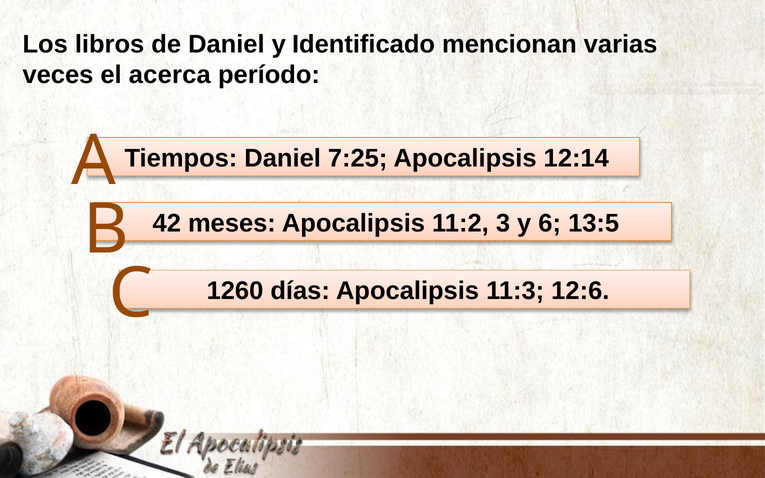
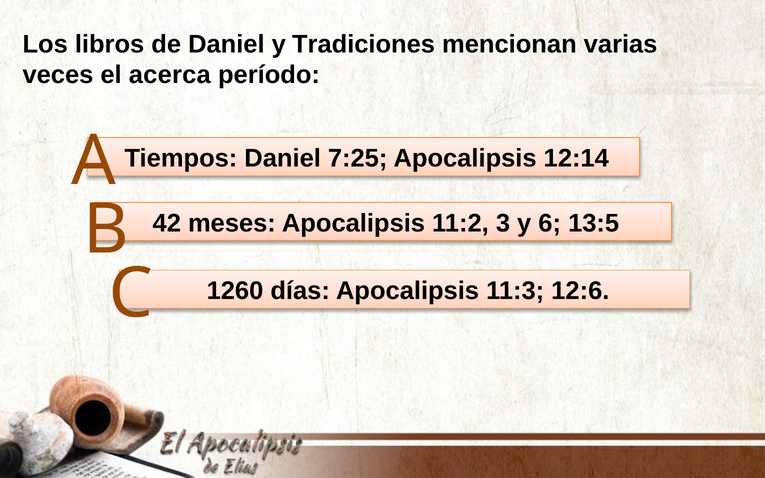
Identificado: Identificado -> Tradiciones (364, 44)
